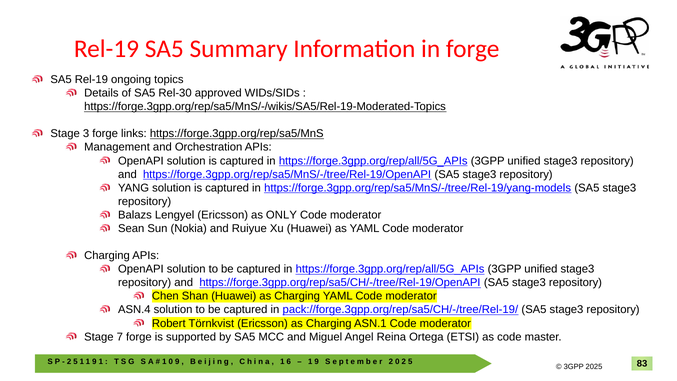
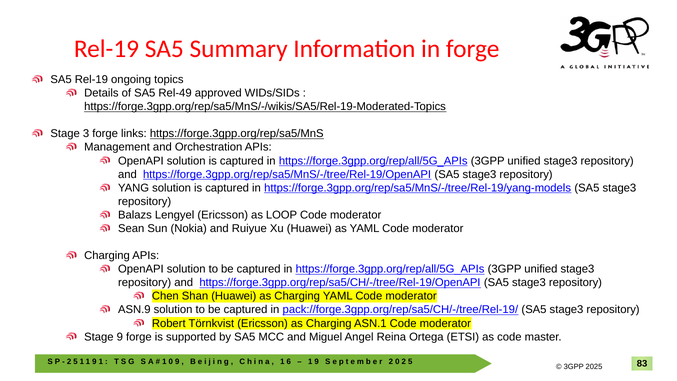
Rel-30: Rel-30 -> Rel-49 (175, 93)
ONLY: ONLY -> LOOP (281, 215)
ASN.4: ASN.4 -> ASN.9 (134, 310)
Stage 7: 7 -> 9 (120, 337)
